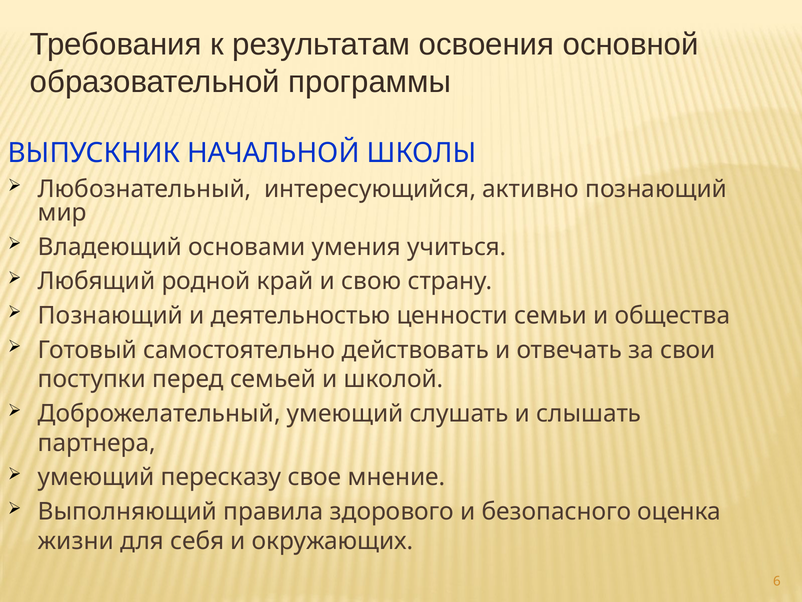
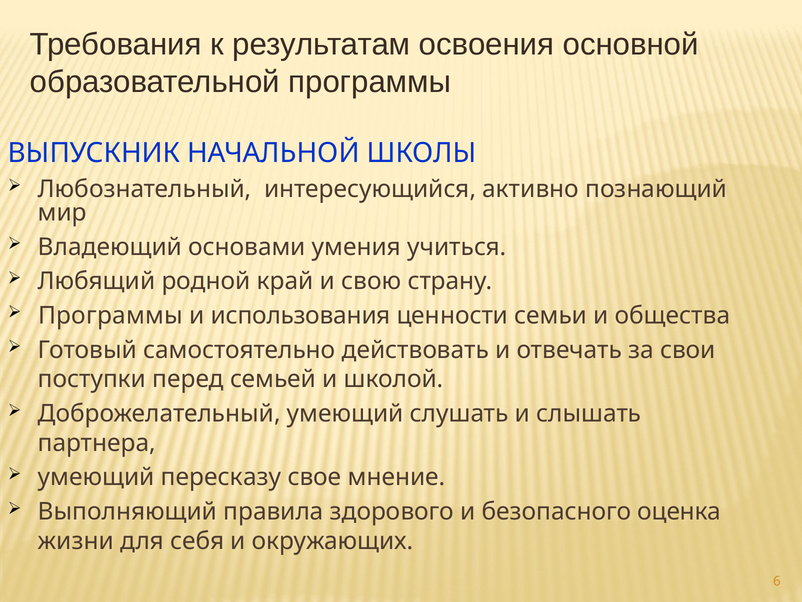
Познающий: Познающий -> Программы (110, 315)
деятельностью: деятельностью -> использования (301, 315)
